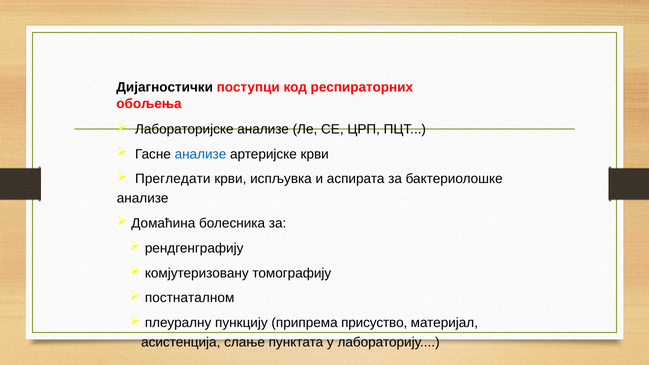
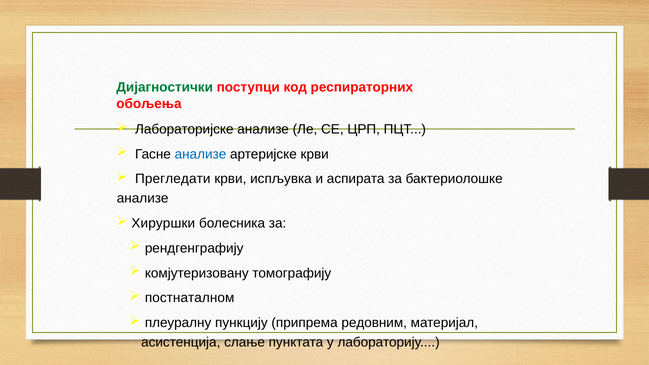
Дијагностички colour: black -> green (165, 87)
Домаћина: Домаћина -> Хируршки (163, 223)
присуство: присуство -> редовним (374, 323)
